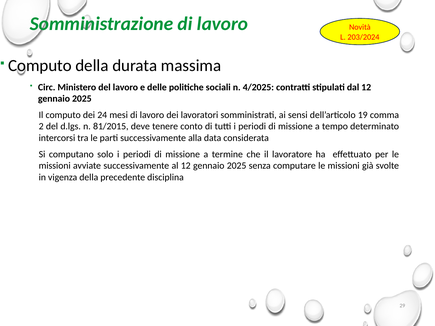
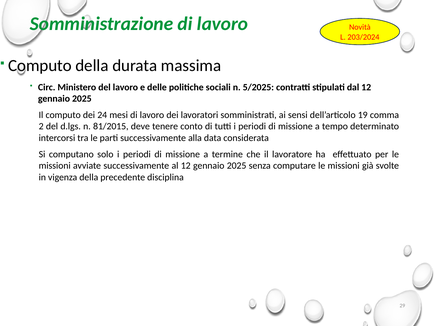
4/2025: 4/2025 -> 5/2025 (258, 87)
